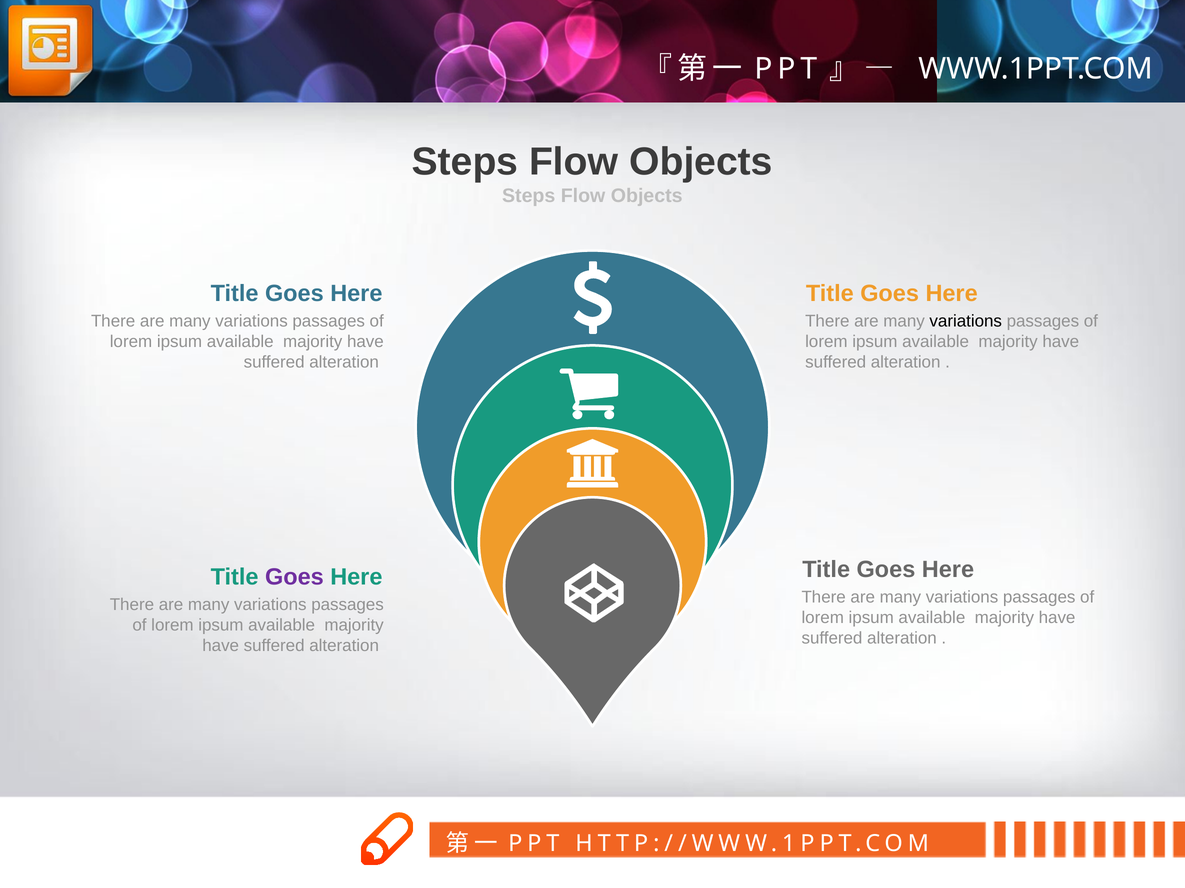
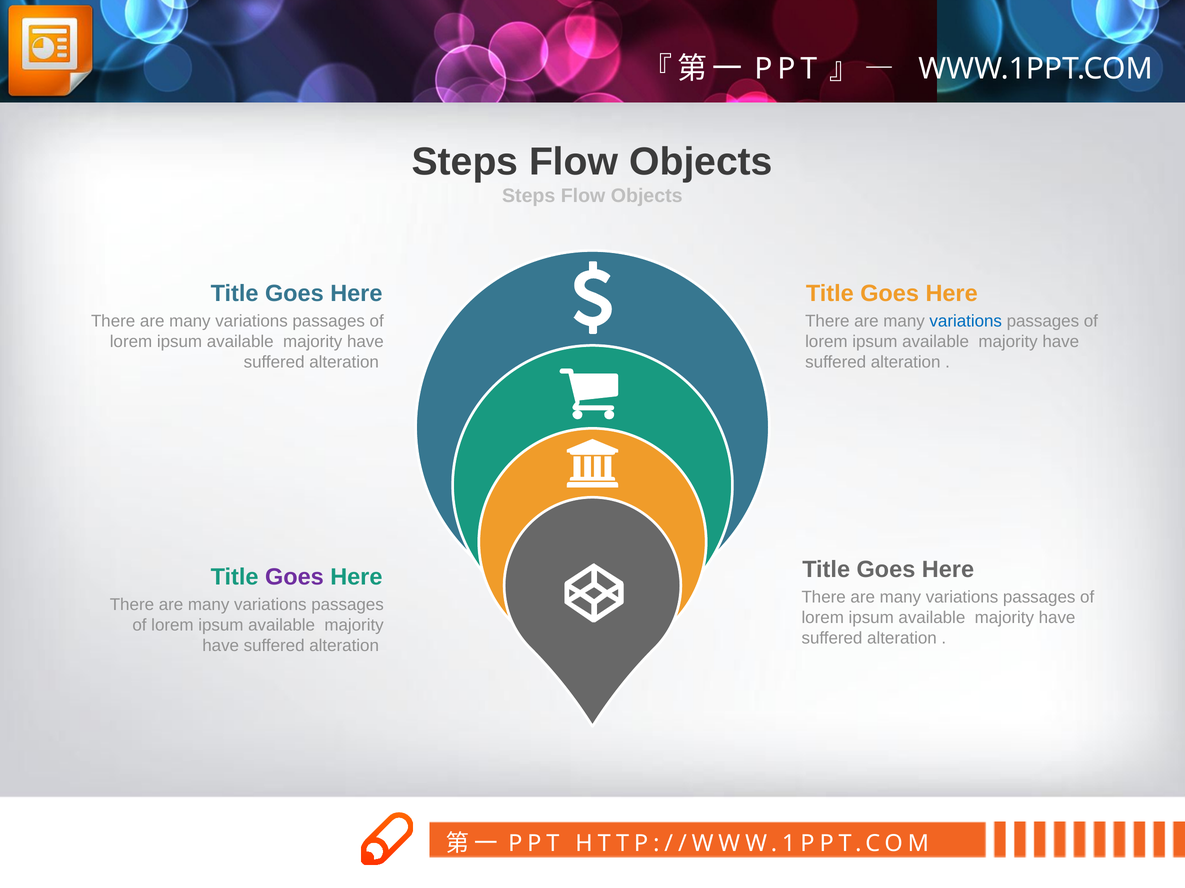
variations colour: black -> blue (966, 322)
